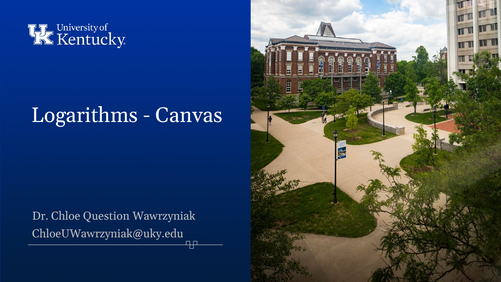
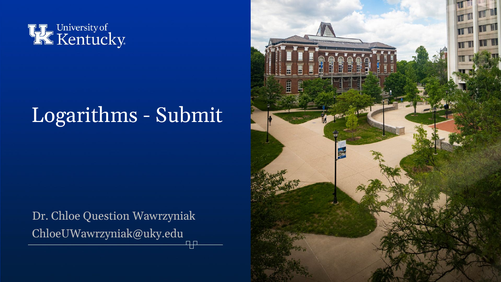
Canvas: Canvas -> Submit (189, 115)
